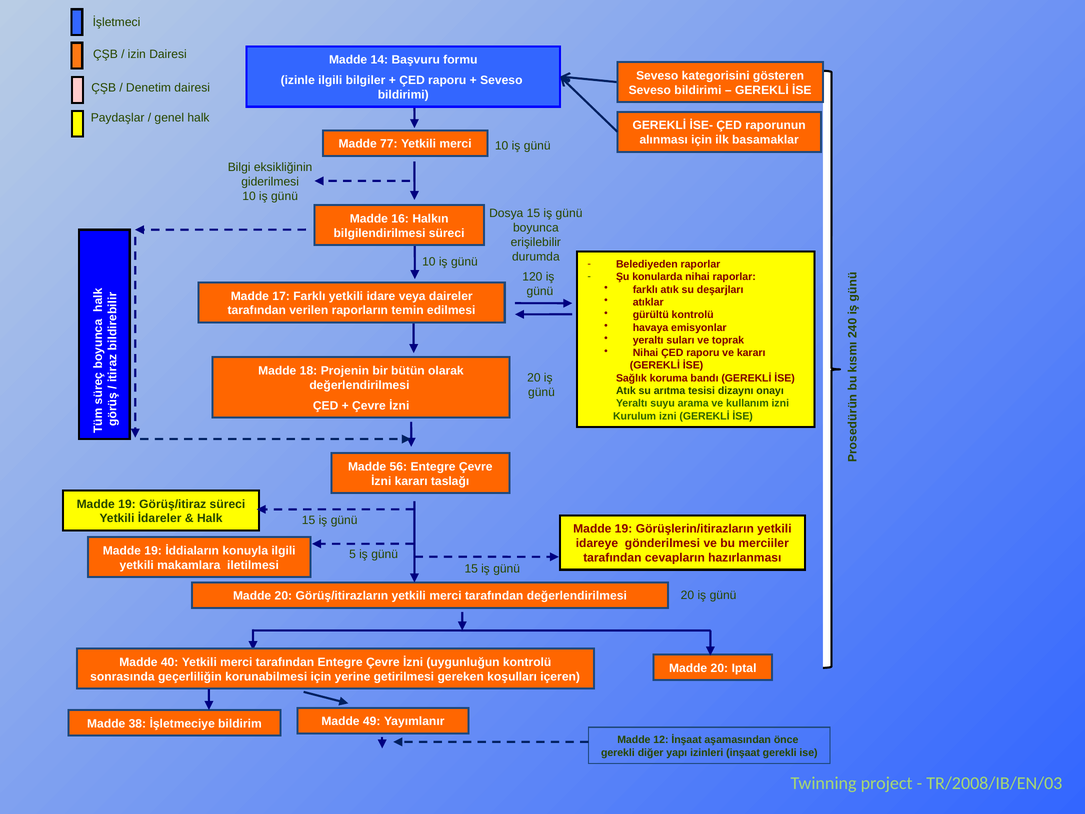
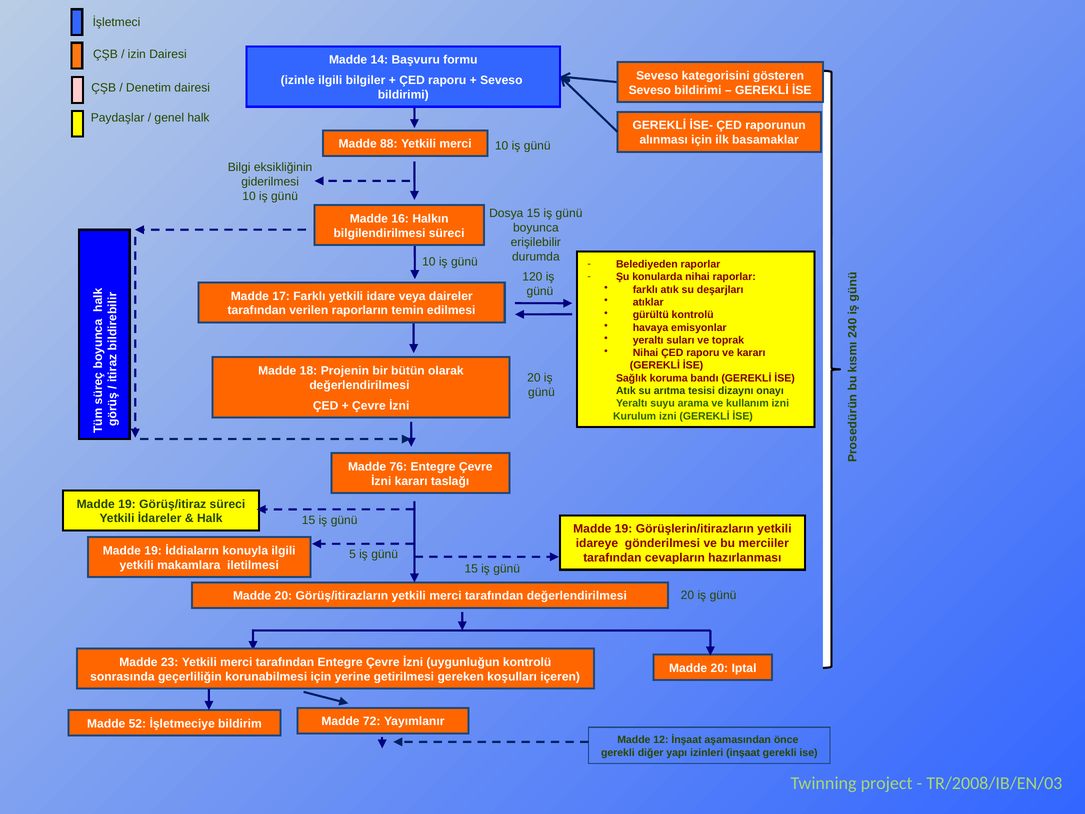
77: 77 -> 88 (389, 144)
56: 56 -> 76 (398, 467)
40: 40 -> 23 (170, 662)
38: 38 -> 52 (137, 723)
49: 49 -> 72 (372, 721)
